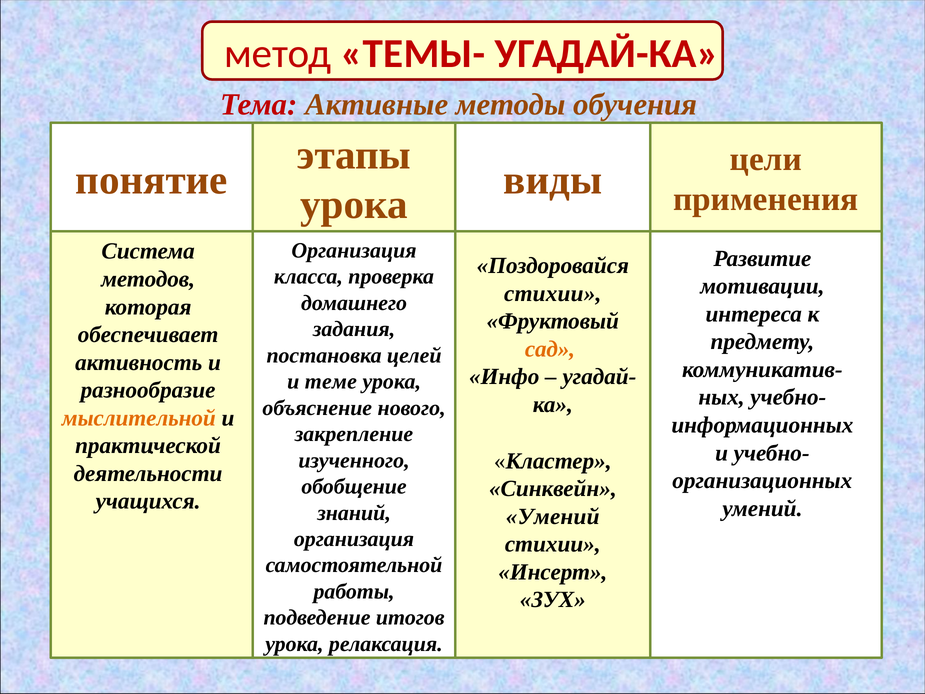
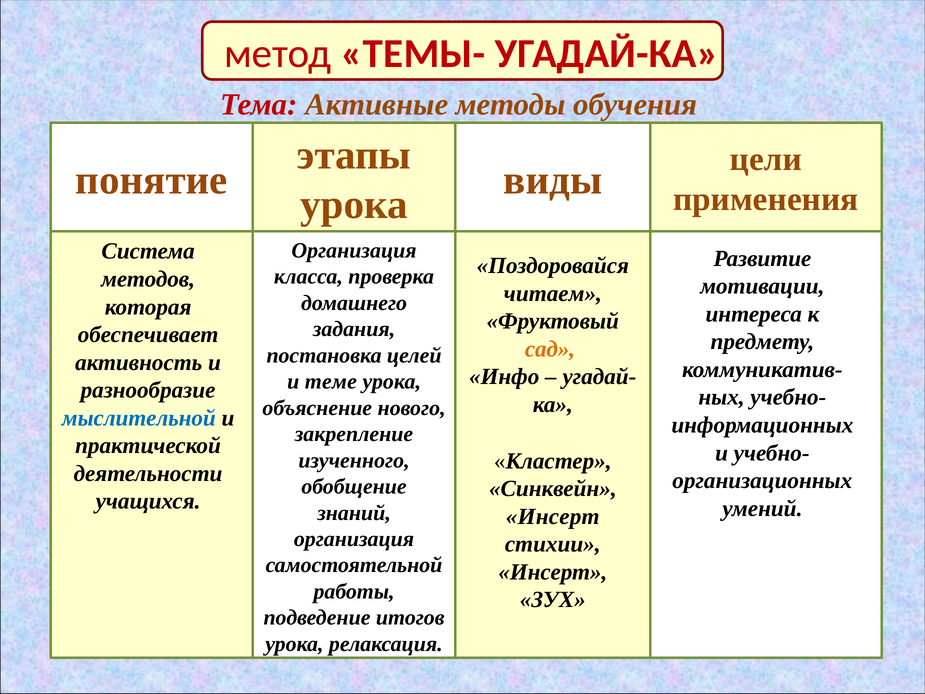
стихии: стихии -> читаем (553, 293)
мыслительной colour: orange -> blue (139, 418)
Умений: Умений -> Инсерт (553, 516)
